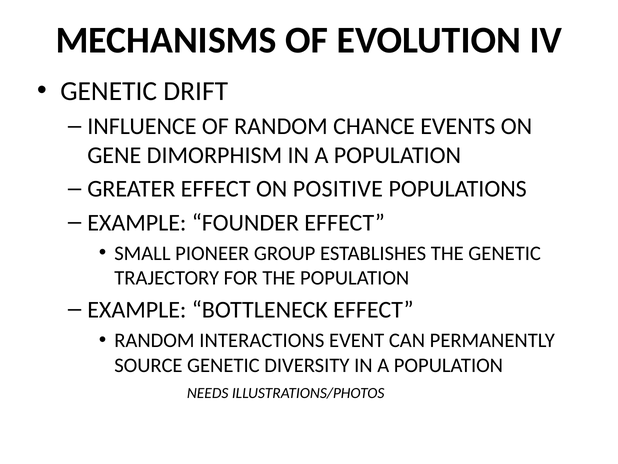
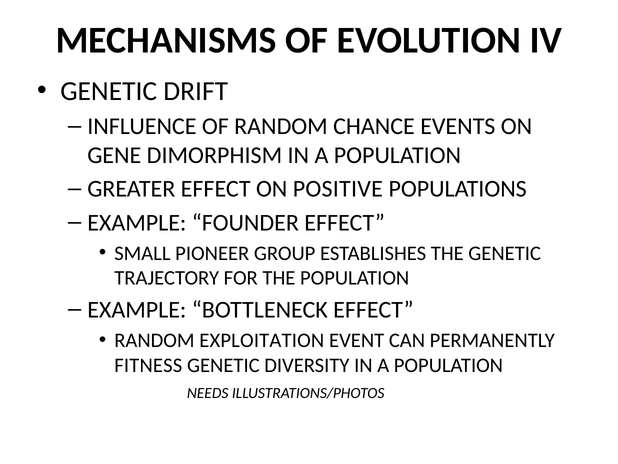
INTERACTIONS: INTERACTIONS -> EXPLOITATION (262, 340)
SOURCE: SOURCE -> FITNESS (148, 365)
